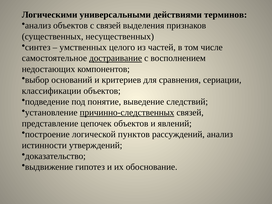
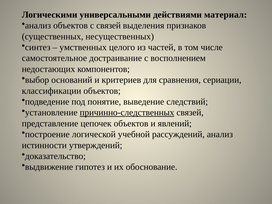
терминов: терминов -> материал (226, 15)
достраивание underline: present -> none (116, 58)
пунктов: пунктов -> учебной (134, 134)
